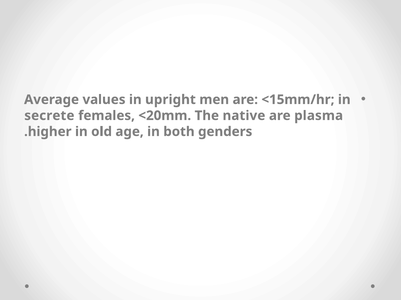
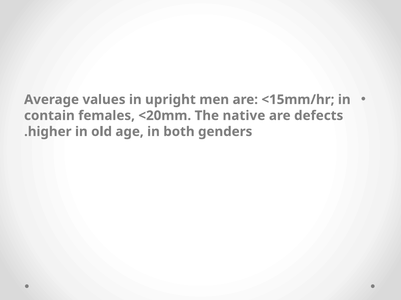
secrete: secrete -> contain (49, 116)
plasma: plasma -> defects (319, 116)
